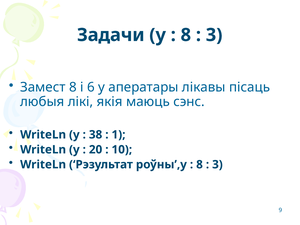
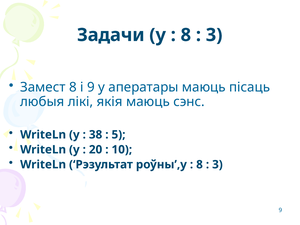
і 6: 6 -> 9 (91, 87)
аператары лікавы: лікавы -> маюць (204, 87)
1: 1 -> 5 (119, 135)
